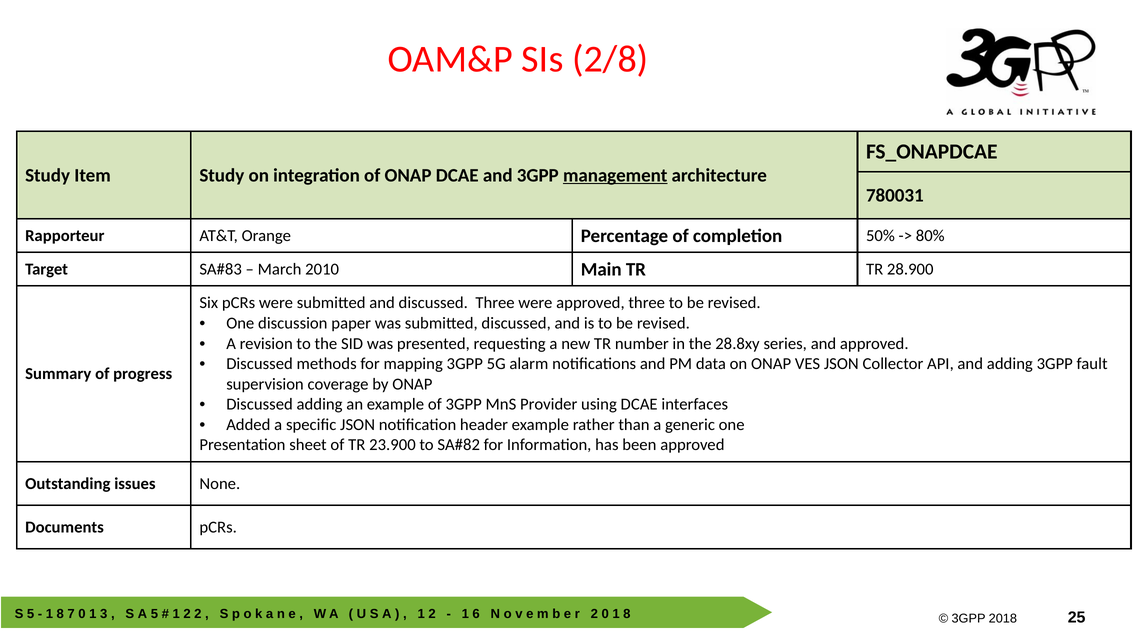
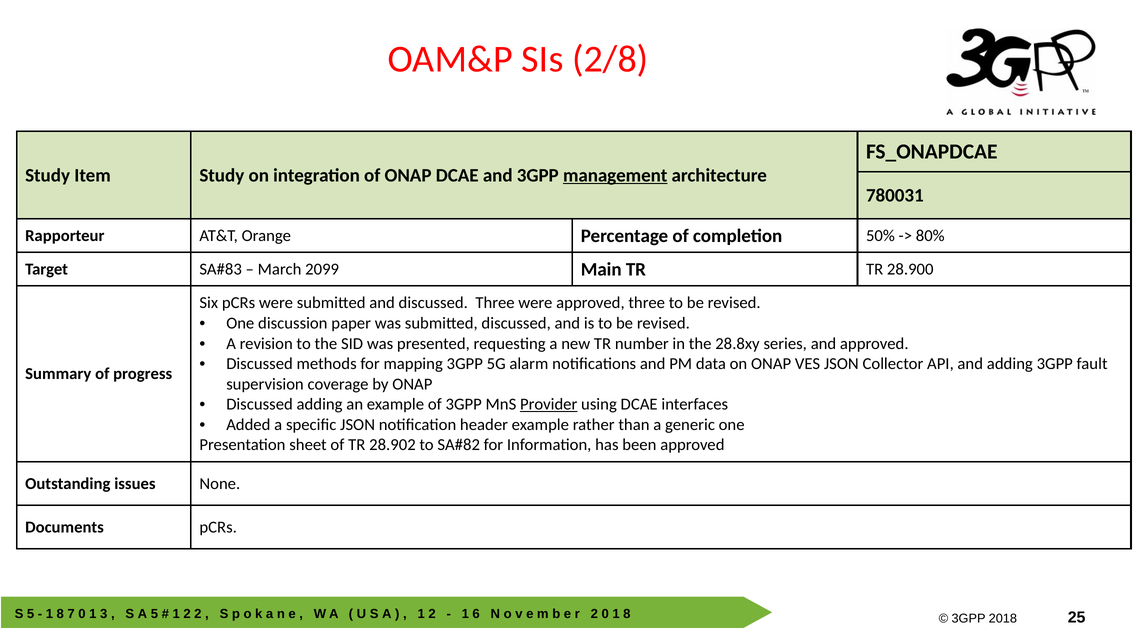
2010: 2010 -> 2099 (322, 269)
Provider underline: none -> present (549, 404)
23.900: 23.900 -> 28.902 (392, 445)
